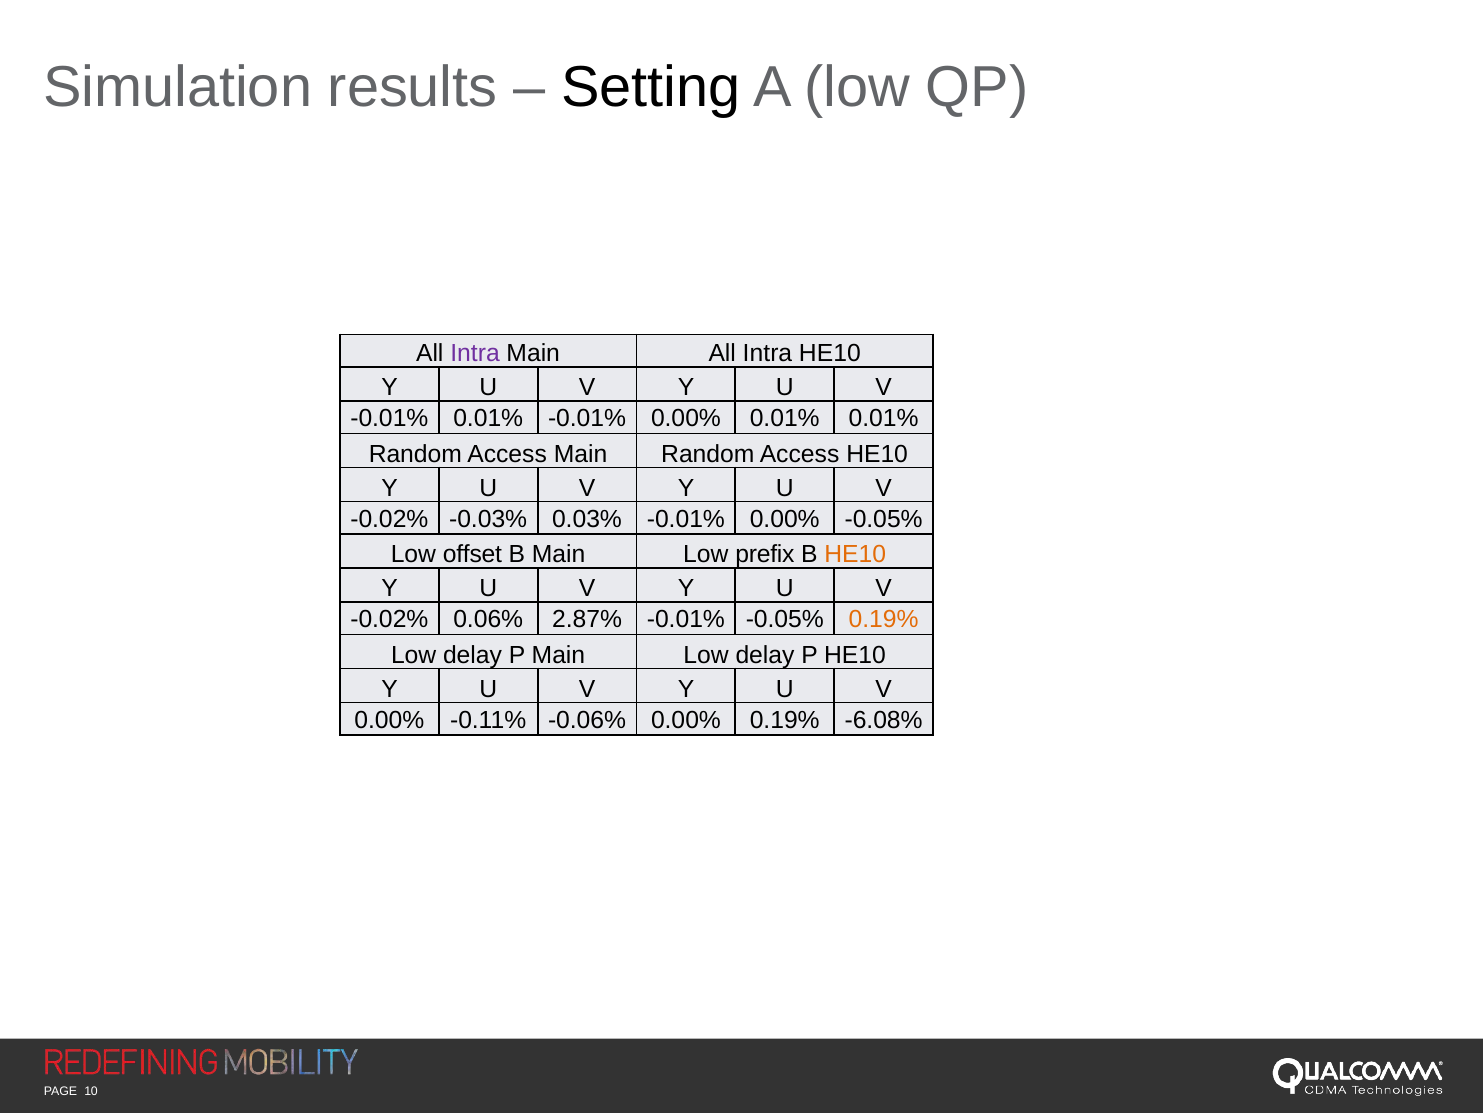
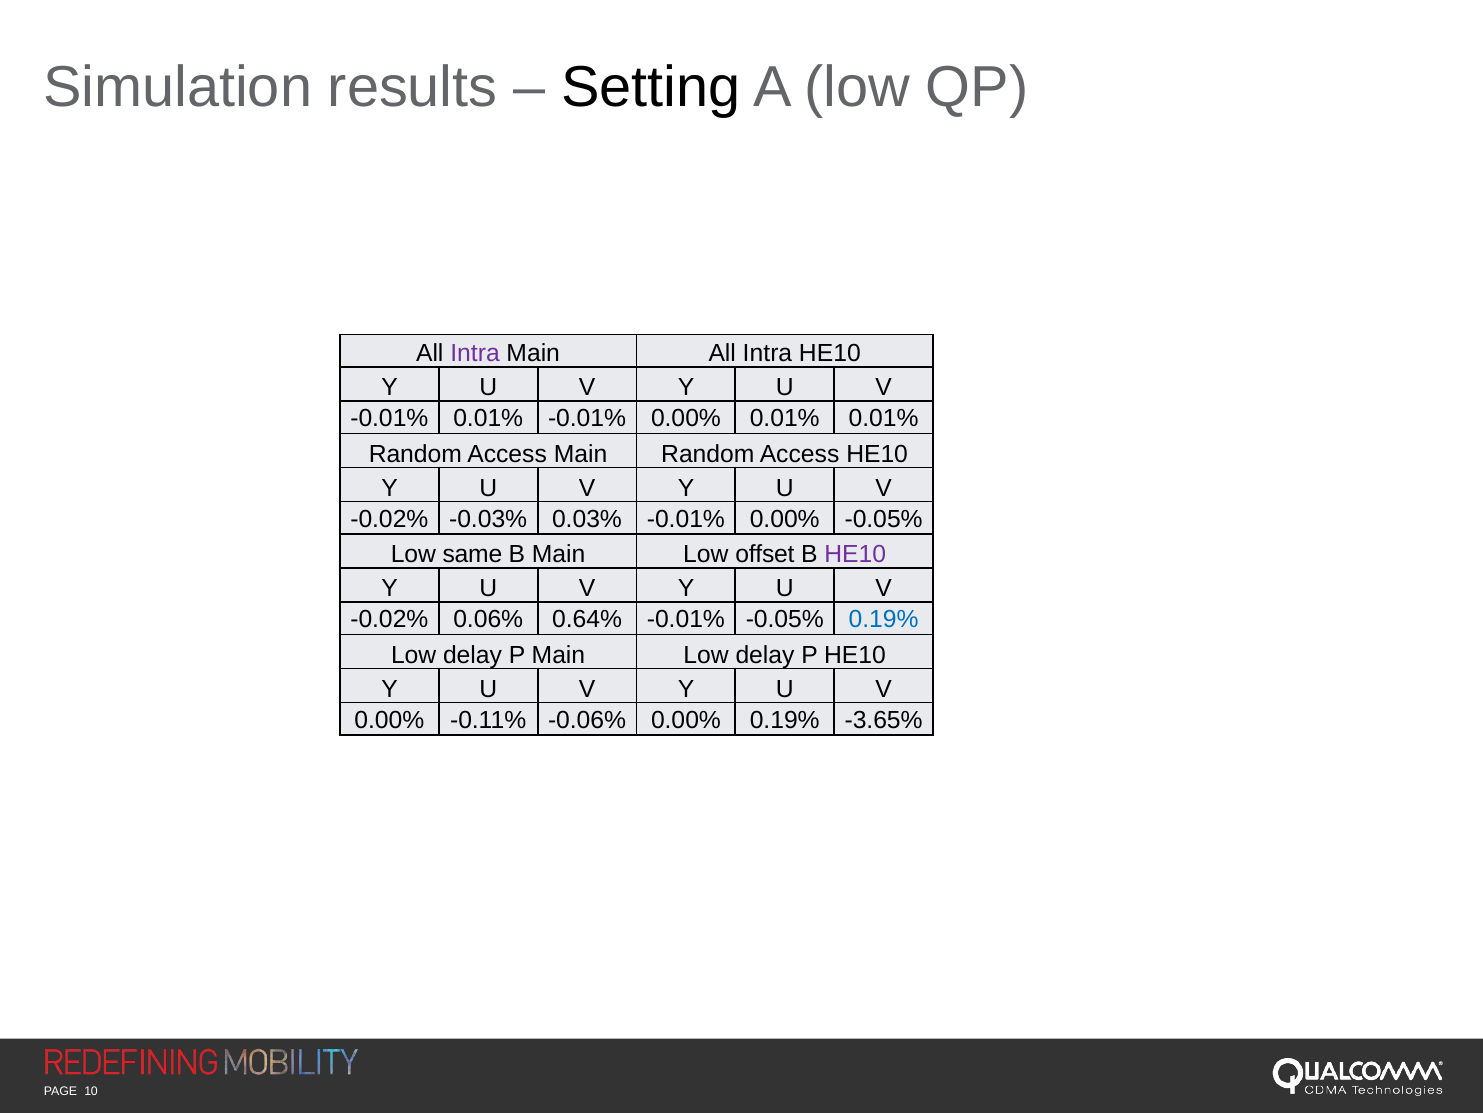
offset: offset -> same (472, 554)
prefix: prefix -> offset (765, 554)
HE10 colour: orange -> purple (855, 554)
2.87%: 2.87% -> 0.64% (587, 619)
0.19% colour: orange -> blue (884, 619)
-6.08%: -6.08% -> -3.65% (884, 719)
